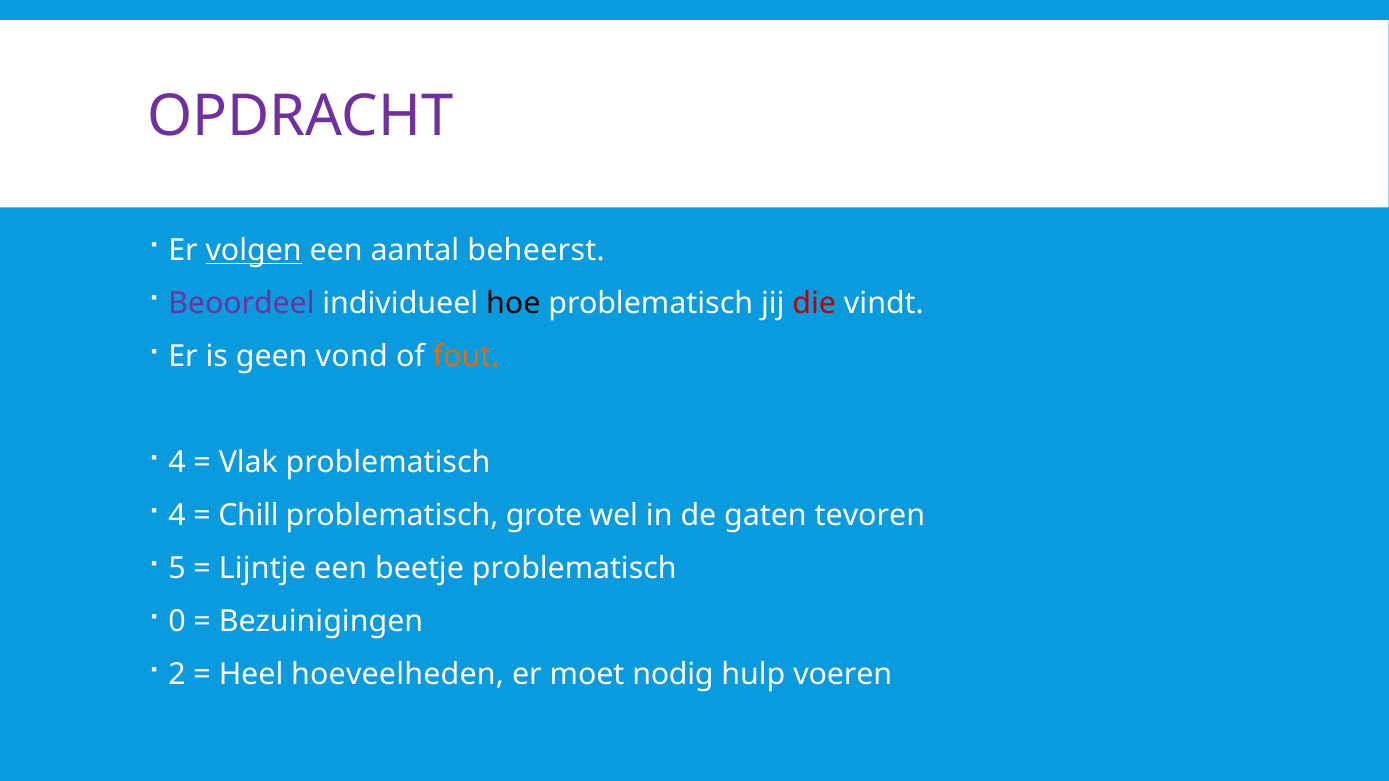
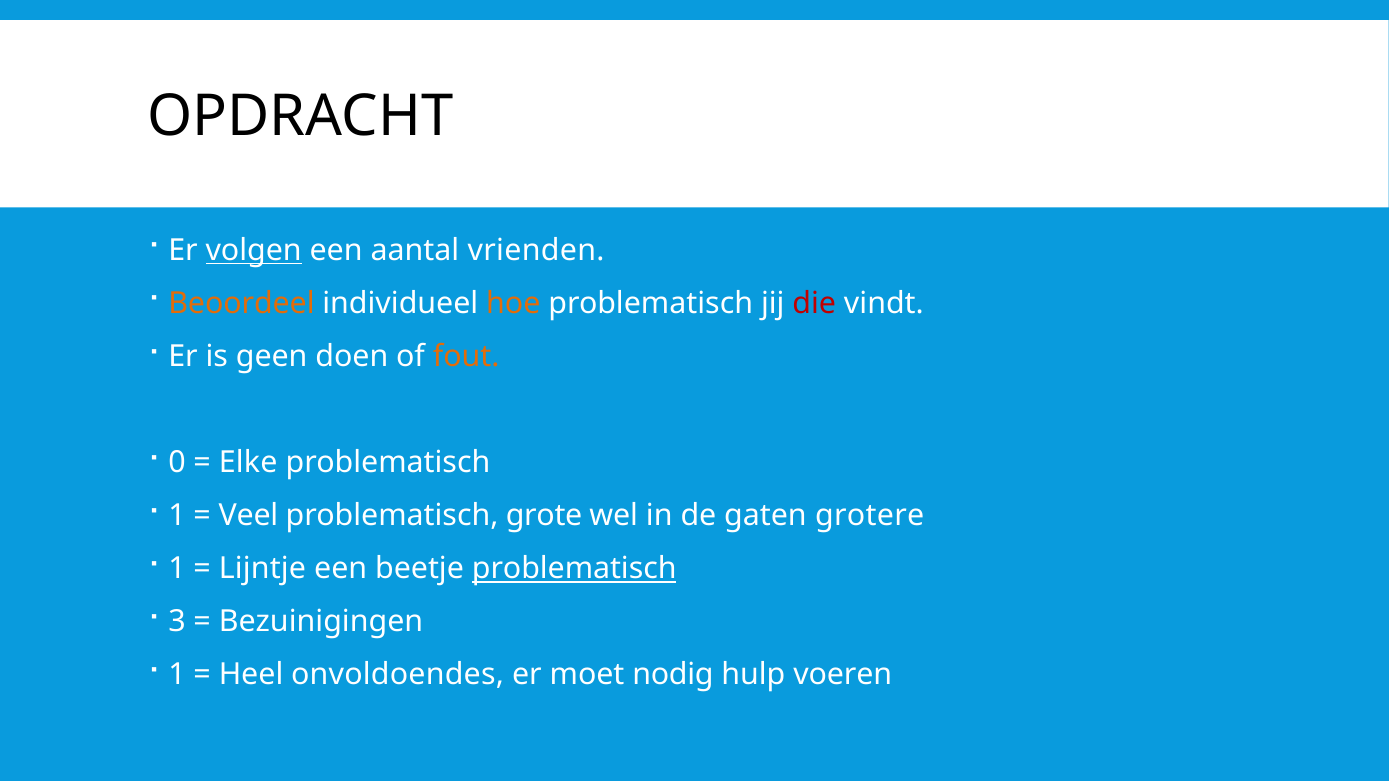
OPDRACHT colour: purple -> black (300, 117)
beheerst: beheerst -> vrienden (536, 251)
Beoordeel colour: purple -> orange (241, 304)
hoe colour: black -> orange (513, 304)
vond: vond -> doen (352, 357)
4: 4 -> 0 (177, 463)
Vlak: Vlak -> Elke (248, 463)
4: 4 -> 1 (177, 516)
Chill: Chill -> Veel (248, 516)
tevoren: tevoren -> grotere (870, 516)
5: 5 -> 1 (177, 569)
problematisch underline: none -> present (574, 569)
0: 0 -> 3 (177, 622)
2: 2 -> 1 (177, 675)
hoeveelheden: hoeveelheden -> onvoldoendes (398, 675)
